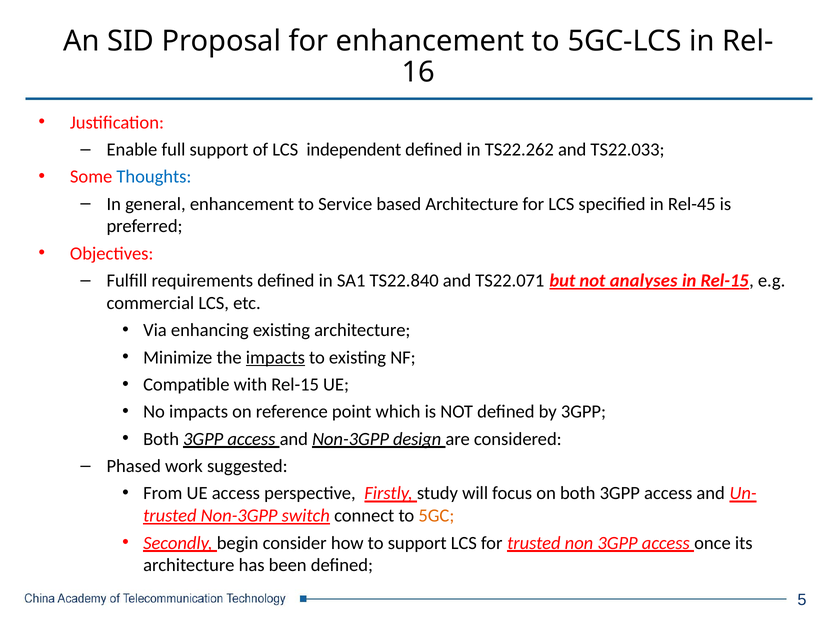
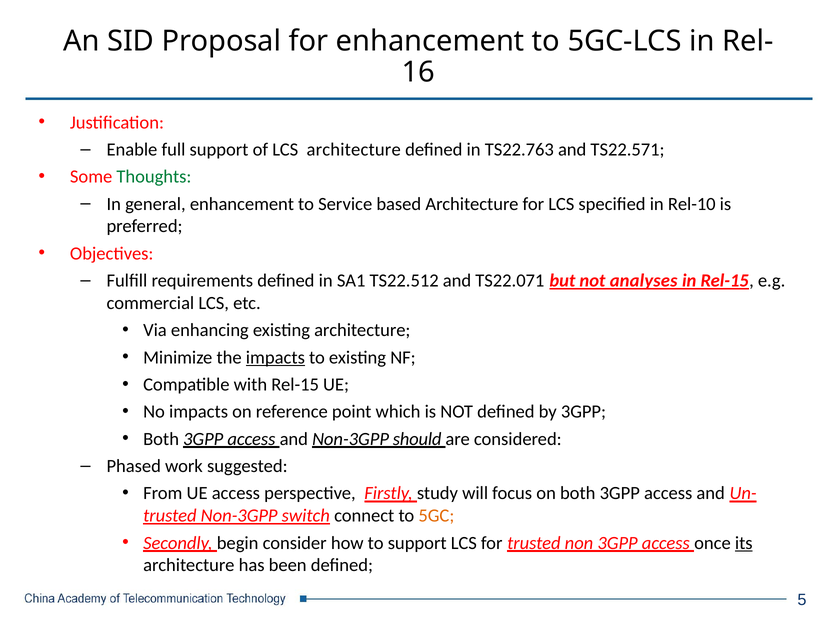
LCS independent: independent -> architecture (354, 150)
TS22.262: TS22.262 -> TS22.763 (519, 150)
TS22.033: TS22.033 -> TS22.571 (628, 150)
Thoughts colour: blue -> green (154, 177)
Rel-45: Rel-45 -> Rel-10 (692, 204)
TS22.840: TS22.840 -> TS22.512 (404, 281)
design: design -> should (417, 439)
its underline: none -> present (744, 543)
